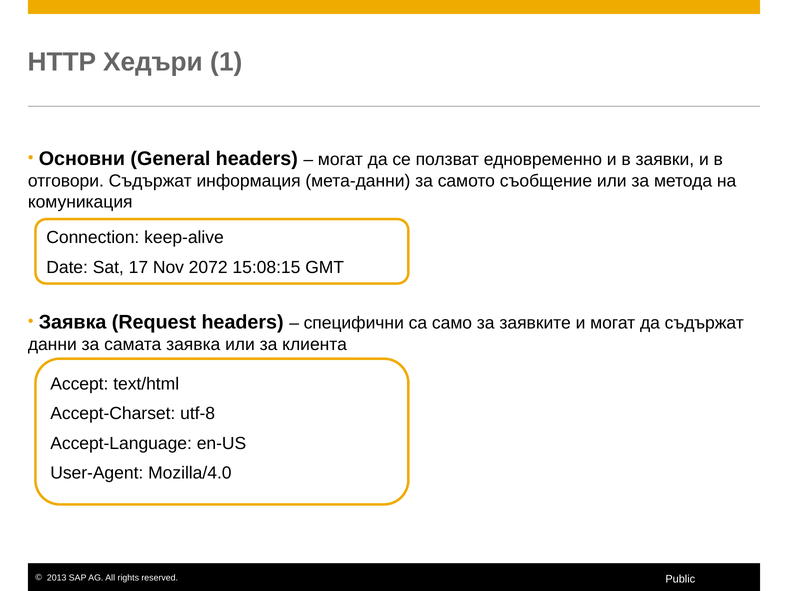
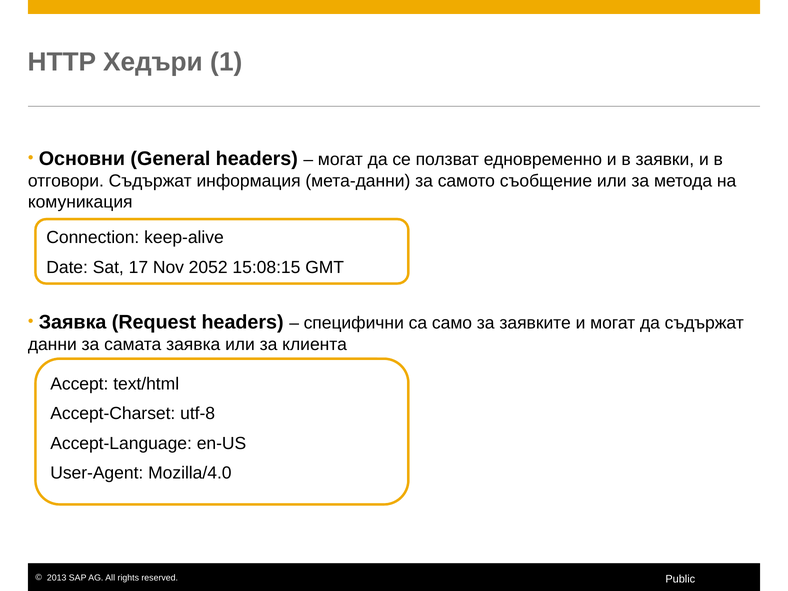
2072: 2072 -> 2052 (208, 267)
